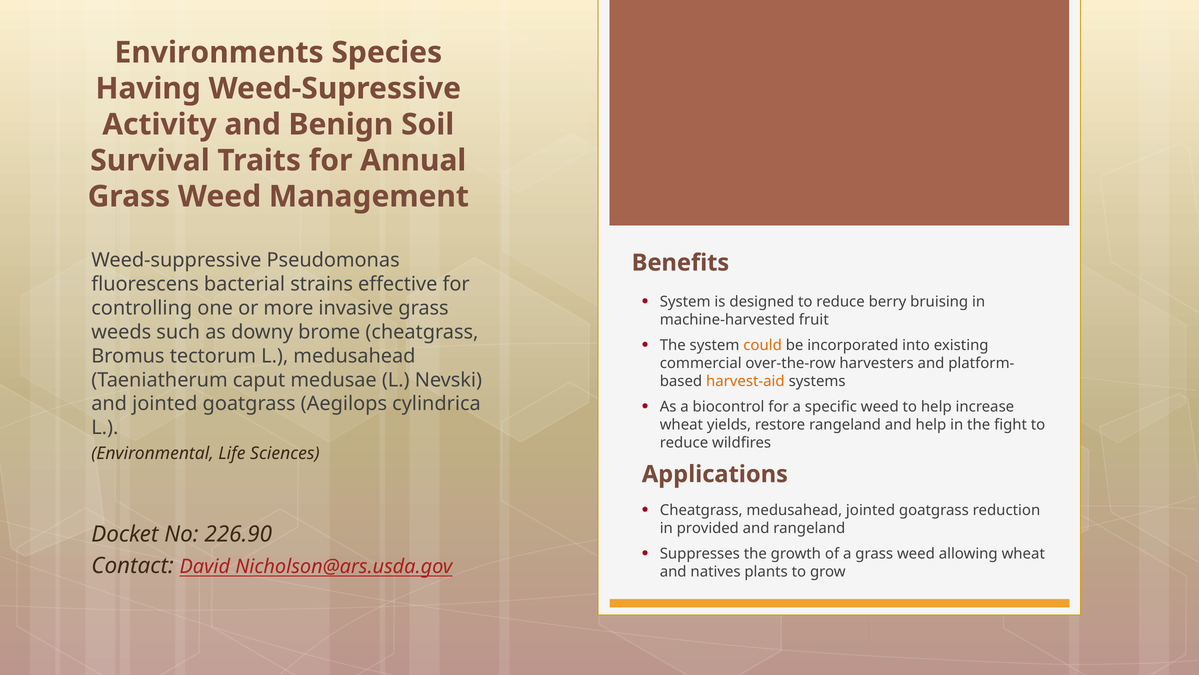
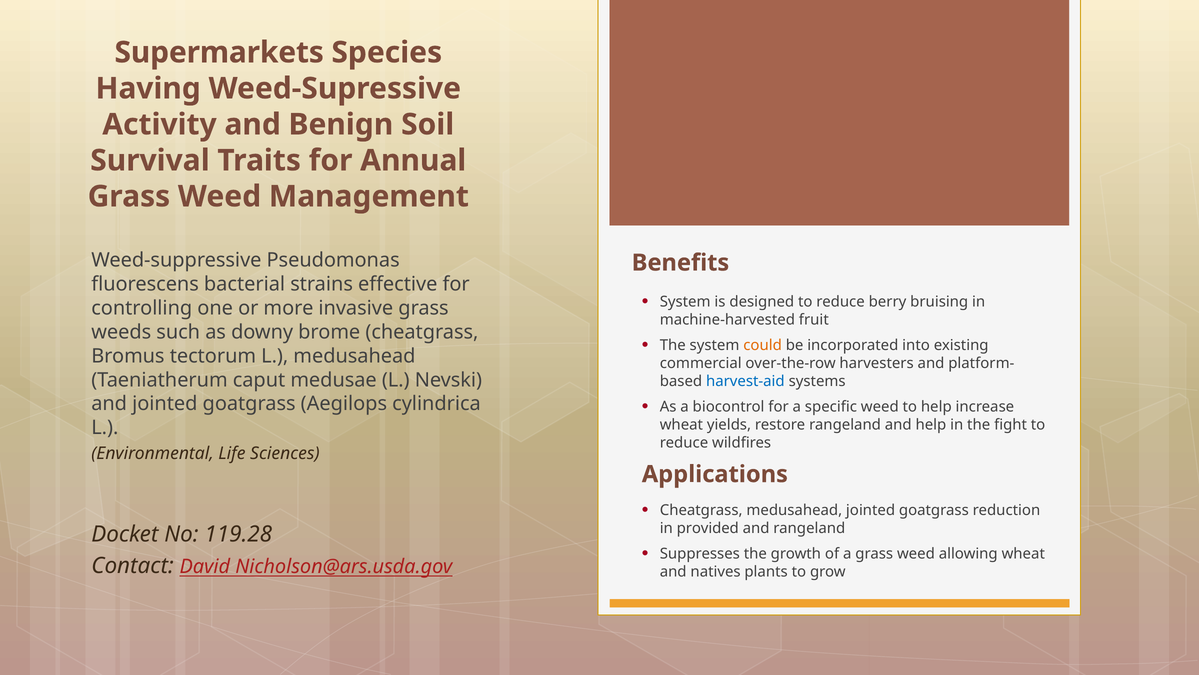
Environments: Environments -> Supermarkets (219, 52)
harvest-aid colour: orange -> blue (745, 381)
226.90: 226.90 -> 119.28 (238, 534)
